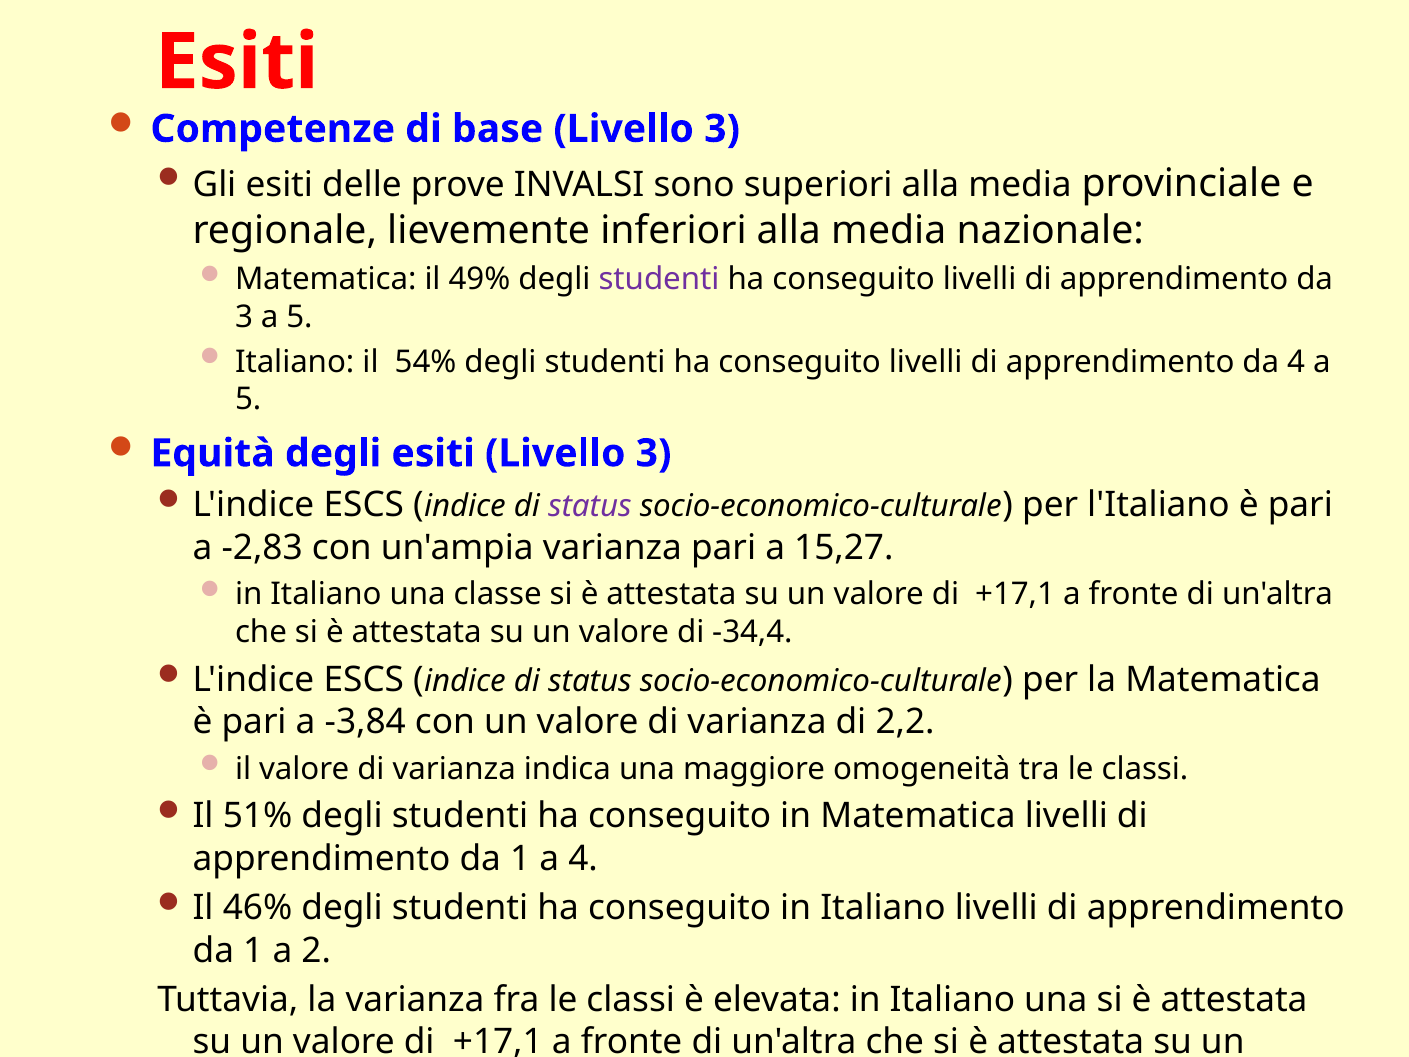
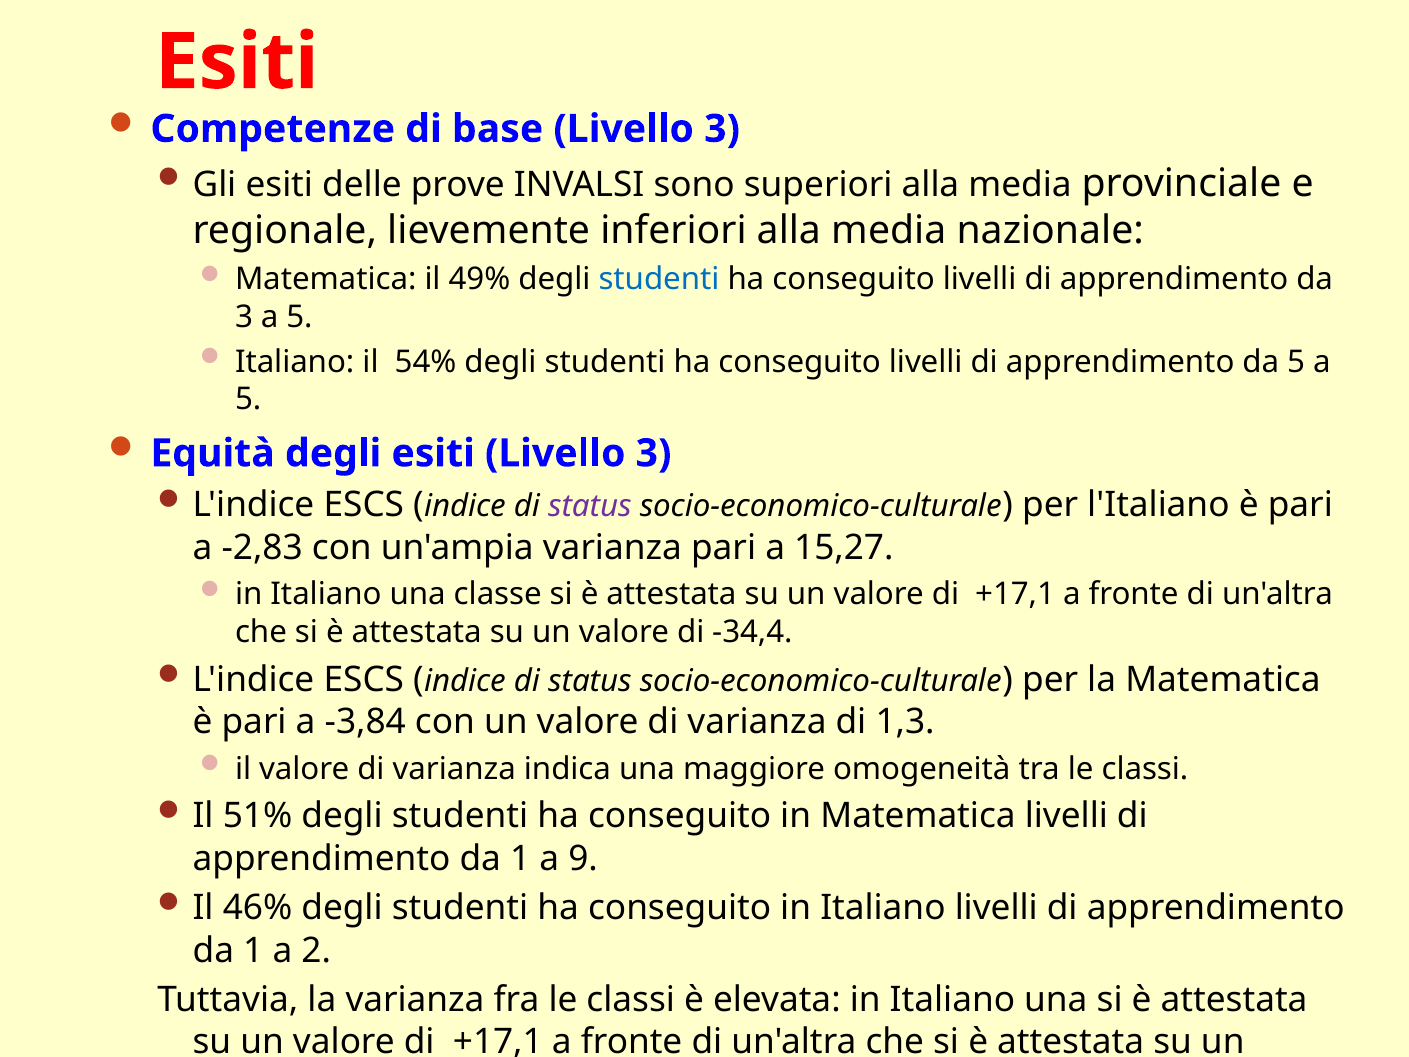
studenti colour: purple -> blue (659, 279)
da 4: 4 -> 5 (1296, 362)
2,2: 2,2 -> 1,3 (905, 722)
a 4: 4 -> 9 (583, 858)
